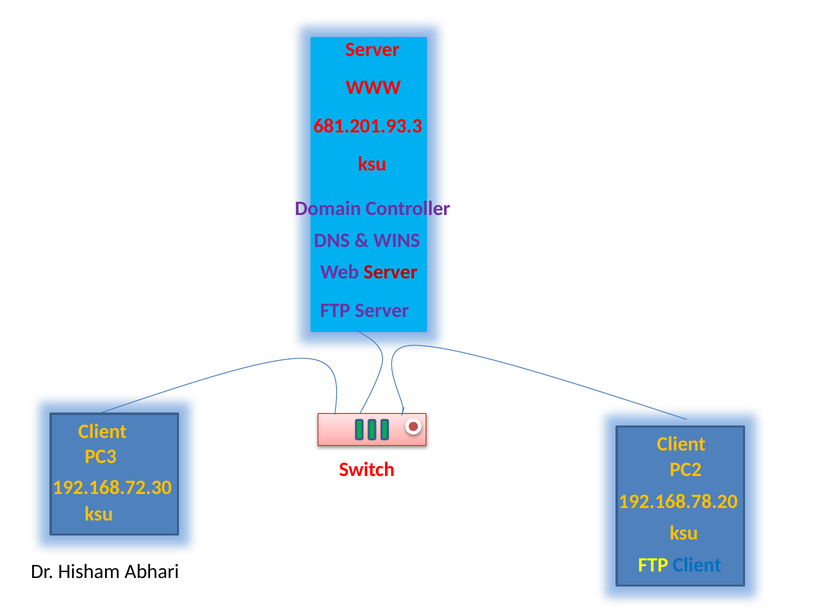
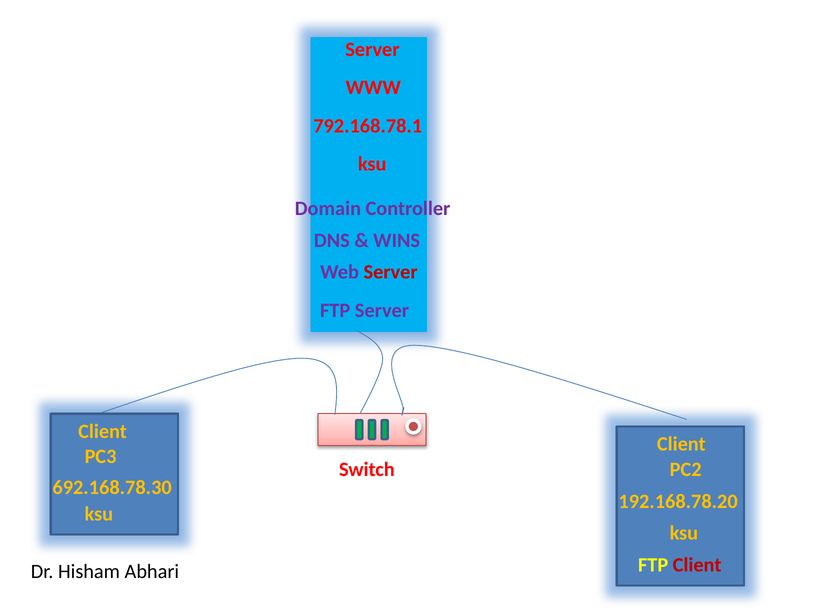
681.201.93.3: 681.201.93.3 -> 792.168.78.1 (368, 126)
192.168.72.30: 192.168.72.30 -> 692.168.78.30 (112, 487)
Client colour: blue -> red (697, 565)
